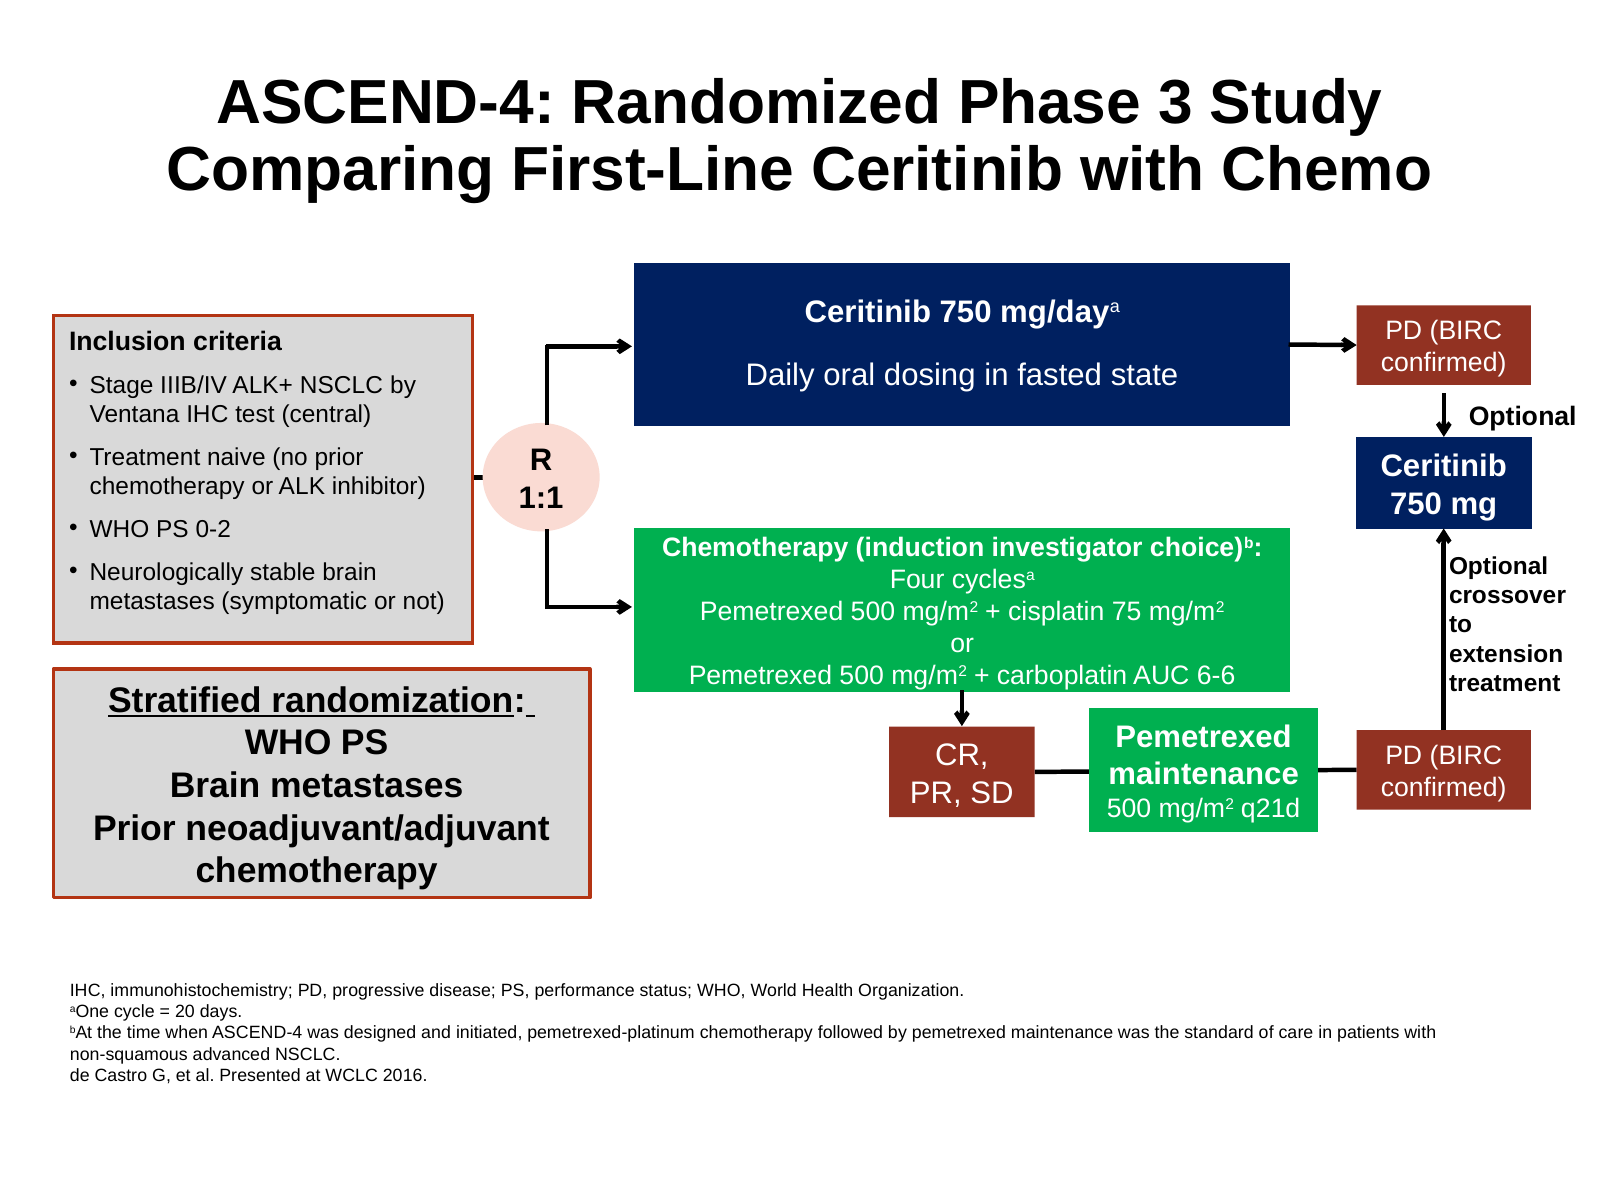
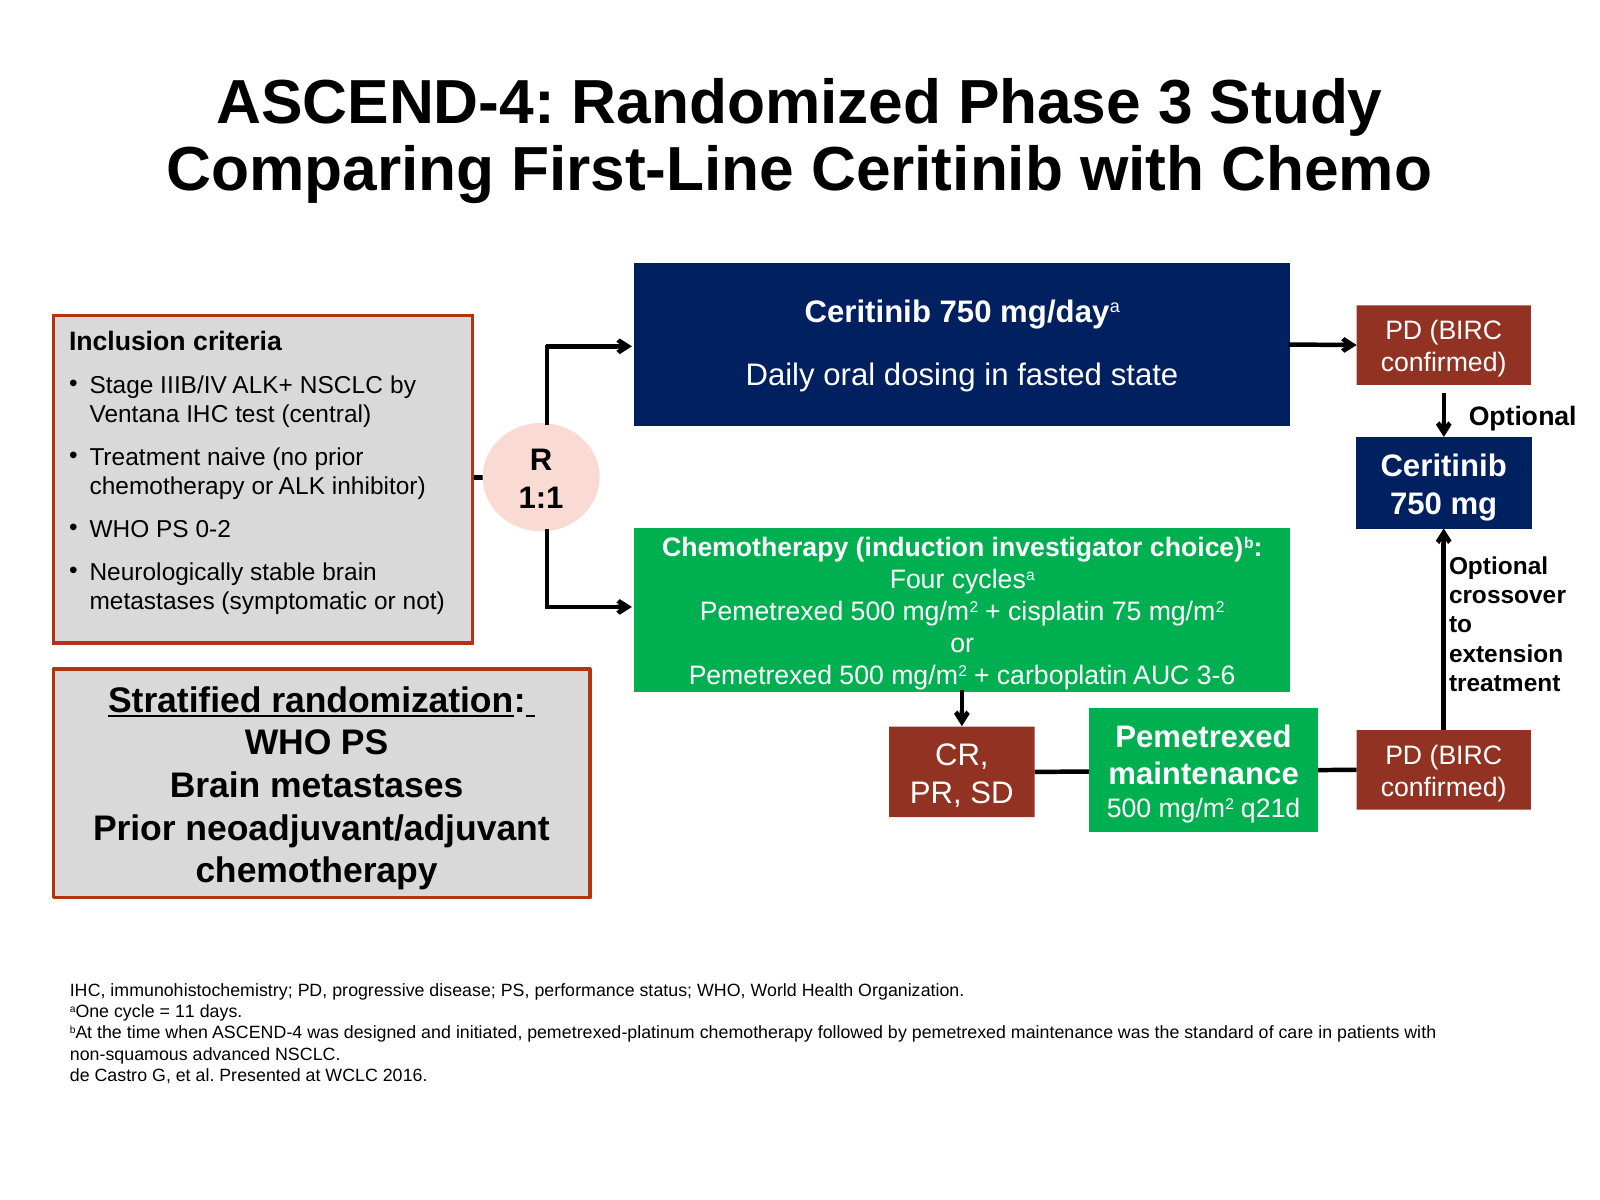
6-6: 6-6 -> 3-6 (1216, 676)
20: 20 -> 11 (185, 1012)
